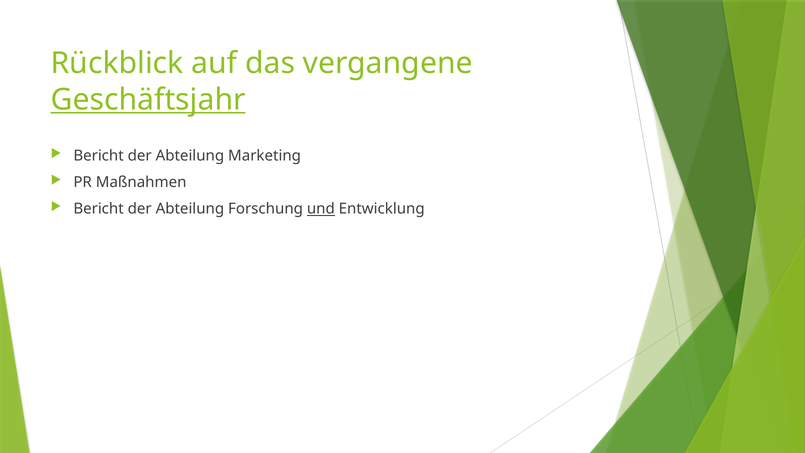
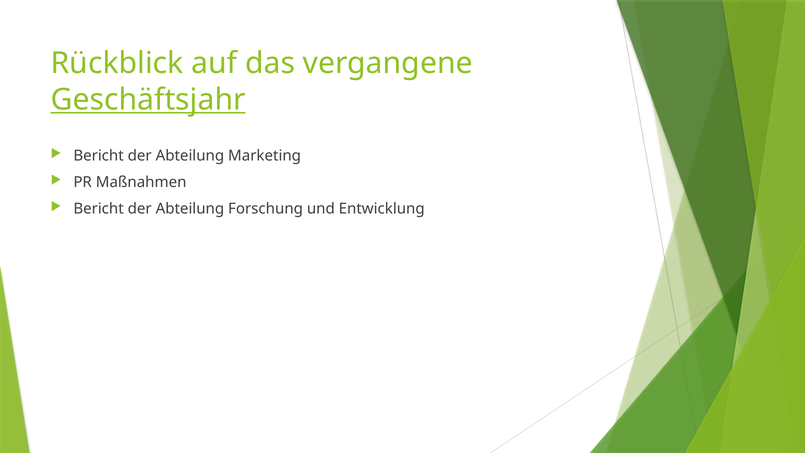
und underline: present -> none (321, 209)
